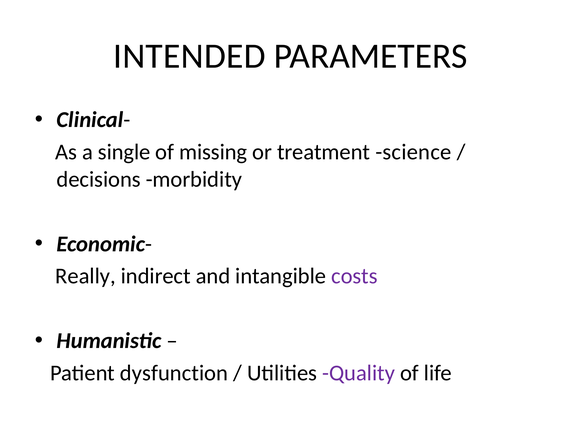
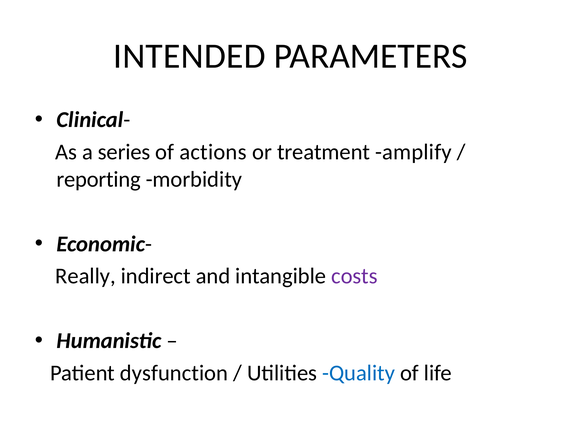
single: single -> series (124, 152)
missing: missing -> actions (213, 152)
science: science -> amplify (413, 152)
decisions: decisions -> reporting (99, 179)
Quality colour: purple -> blue (359, 373)
